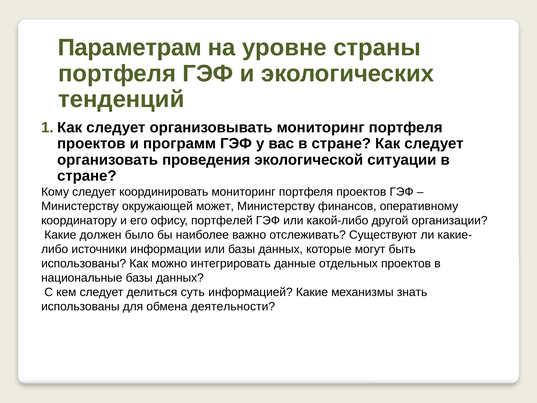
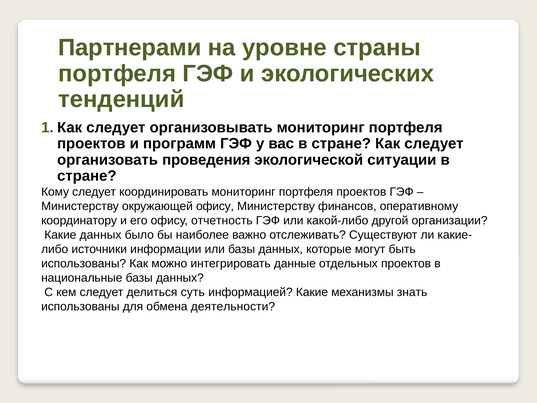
Параметрам: Параметрам -> Партнерами (130, 48)
окружающей может: может -> офису (215, 206)
портфелей: портфелей -> отчетность (222, 221)
Какие должен: должен -> данных (101, 235)
